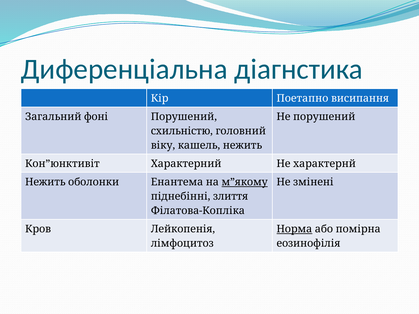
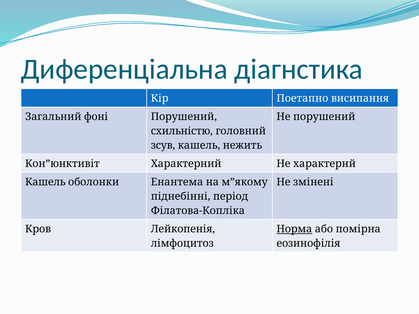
віку: віку -> зсув (163, 145)
Нежить: Нежить -> Кашель (45, 182)
м”якому underline: present -> none (245, 182)
злиття: злиття -> період (231, 197)
